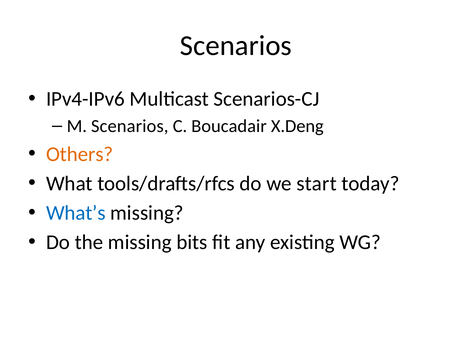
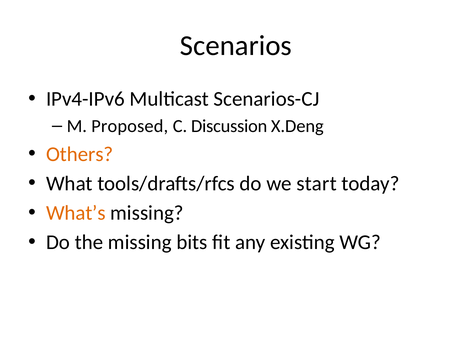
M Scenarios: Scenarios -> Proposed (130, 126)
Boucadair: Boucadair -> Discussion (229, 126)
What’s colour: blue -> orange (76, 213)
